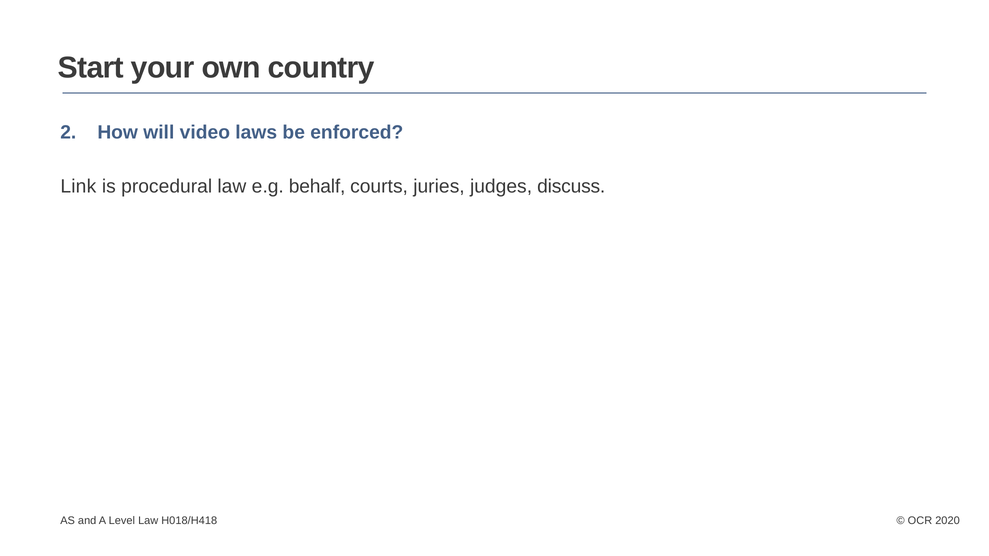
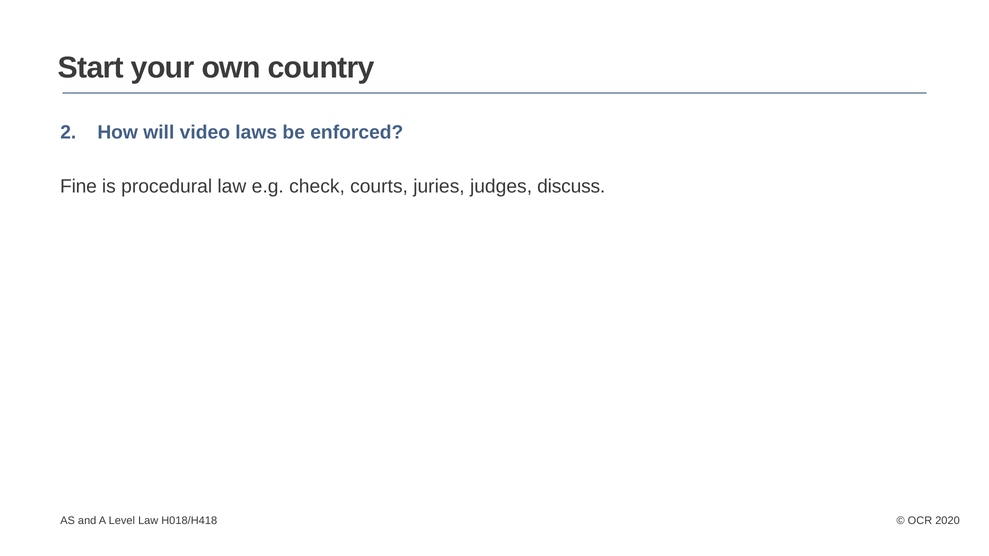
Link: Link -> Fine (79, 186)
behalf: behalf -> check (317, 186)
